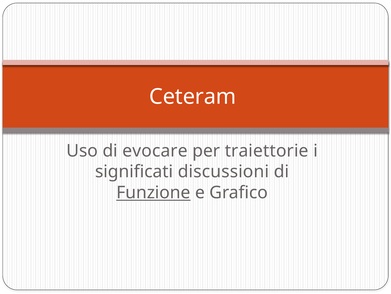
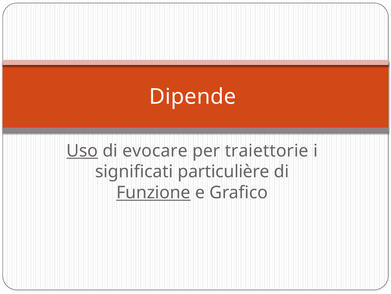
Ceteram: Ceteram -> Dipende (193, 96)
Uso underline: none -> present (82, 150)
discussioni: discussioni -> particulière (224, 171)
